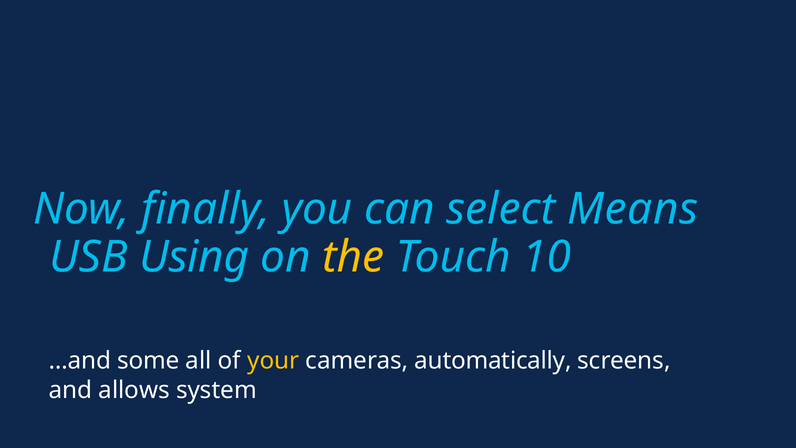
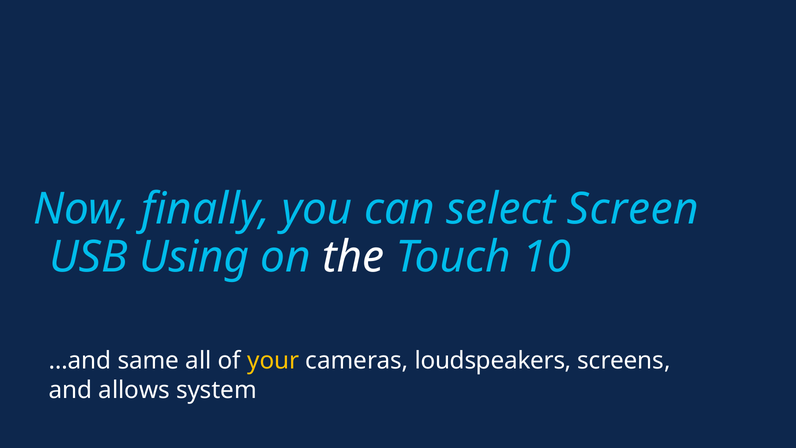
Means: Means -> Screen (633, 209)
the colour: yellow -> white (353, 257)
some: some -> same (148, 361)
automatically: automatically -> loudspeakers (493, 361)
